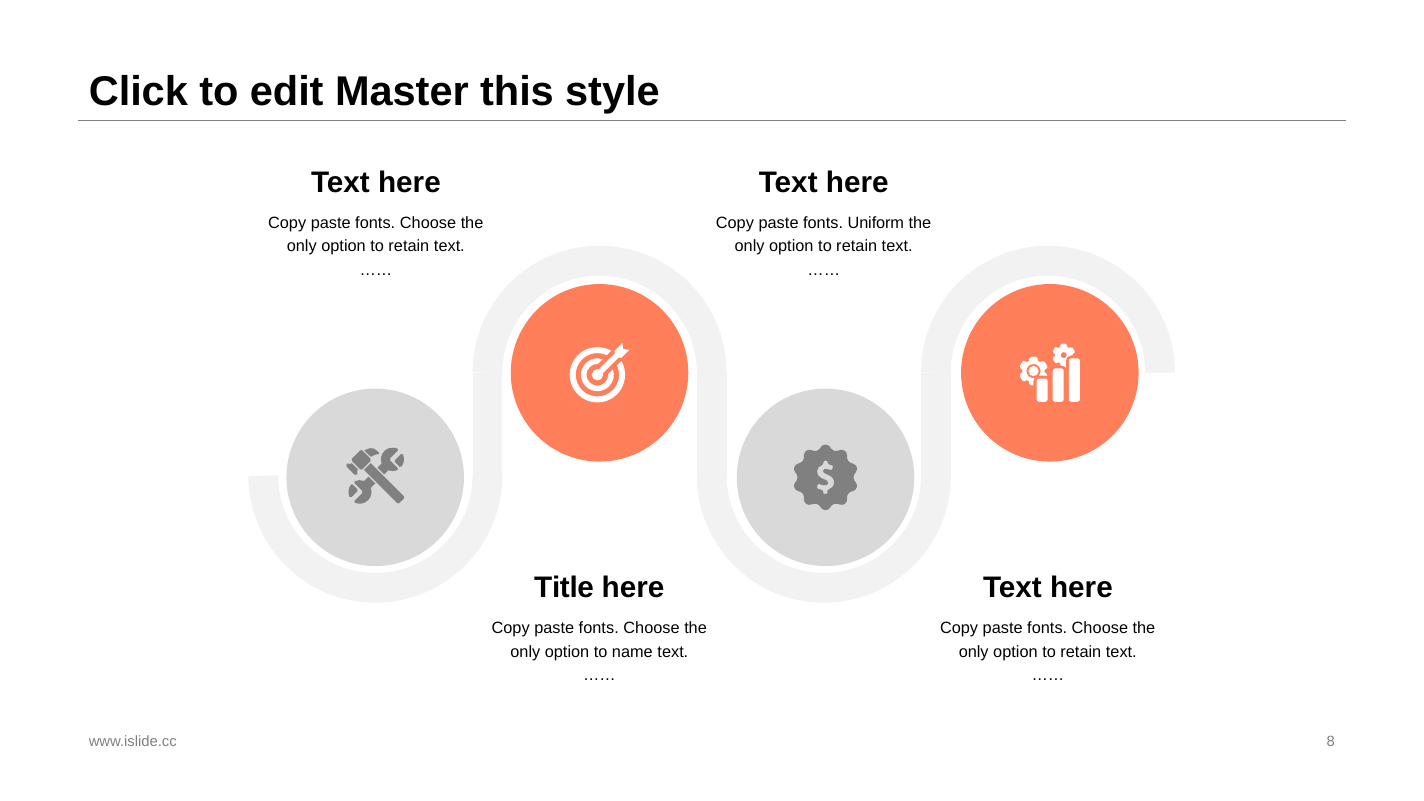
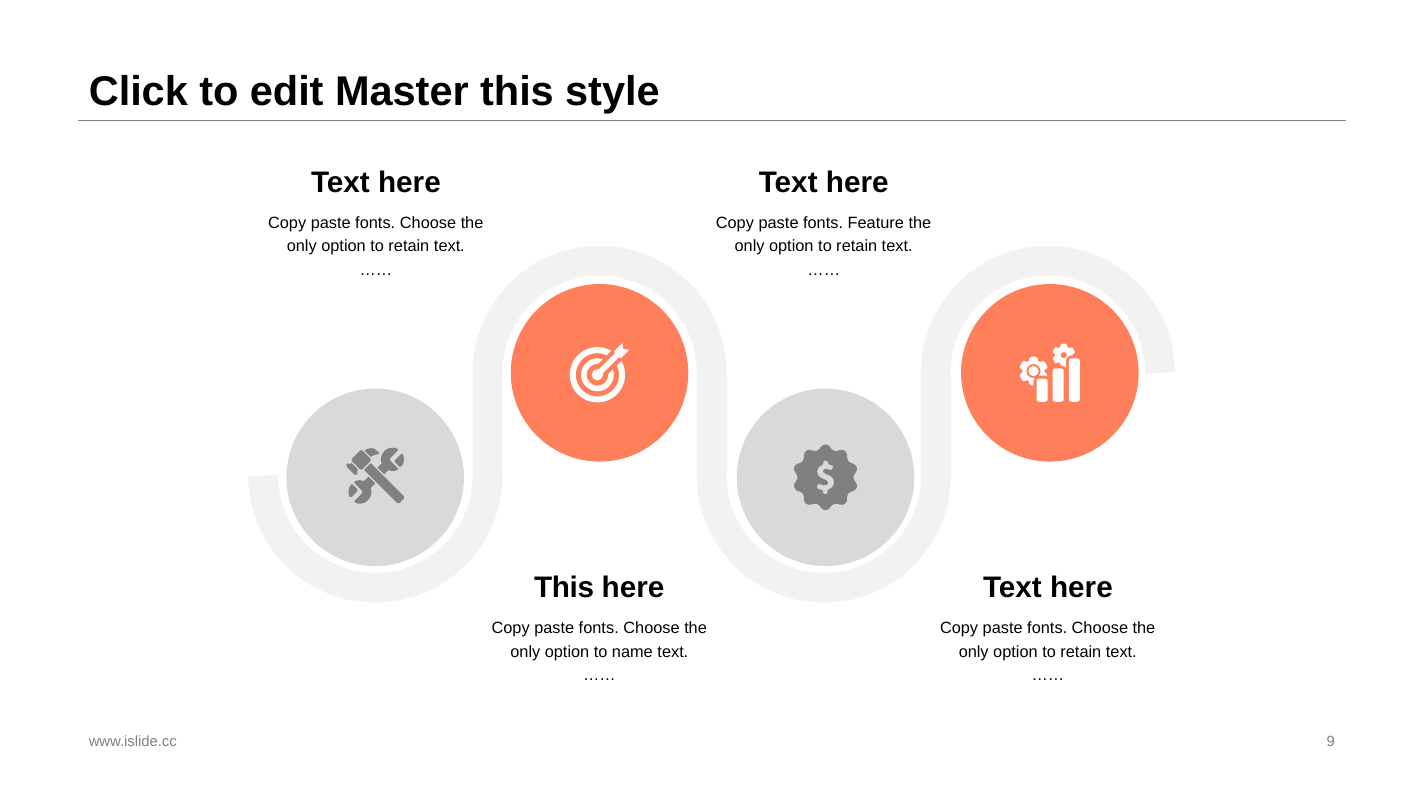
Uniform: Uniform -> Feature (876, 223)
Title: Title -> This (564, 588)
8: 8 -> 9 (1331, 742)
